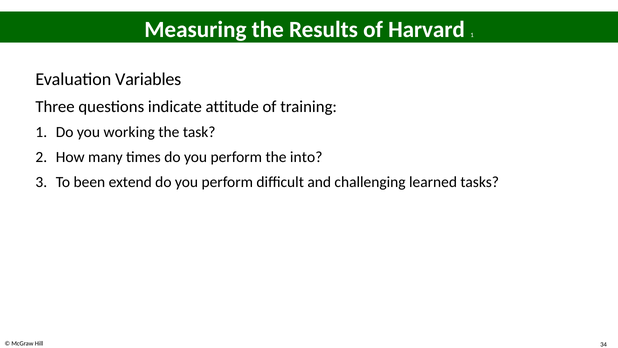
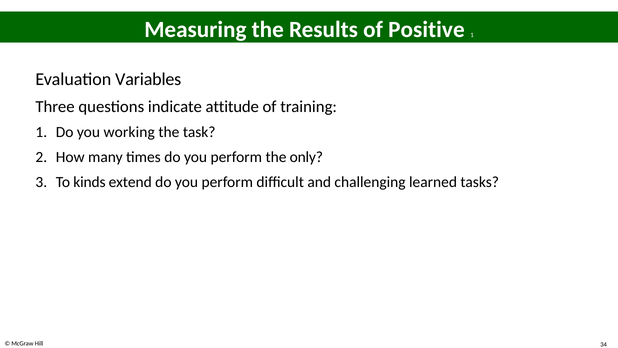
Harvard: Harvard -> Positive (426, 29)
into: into -> only (306, 157)
been: been -> kinds (89, 182)
